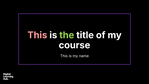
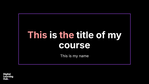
the colour: light green -> pink (67, 35)
